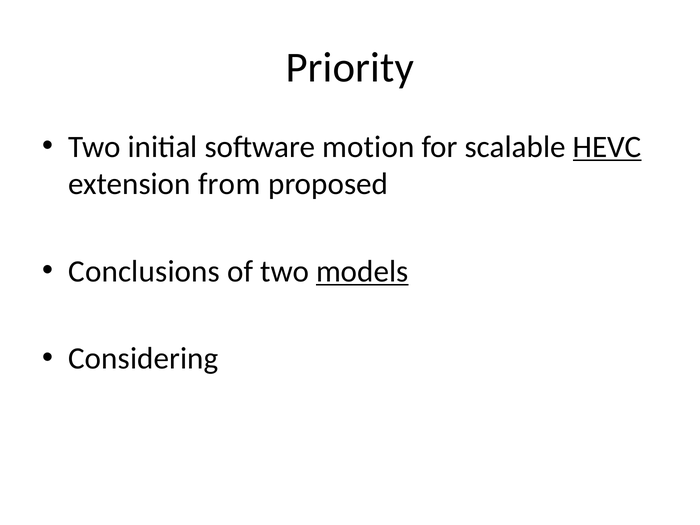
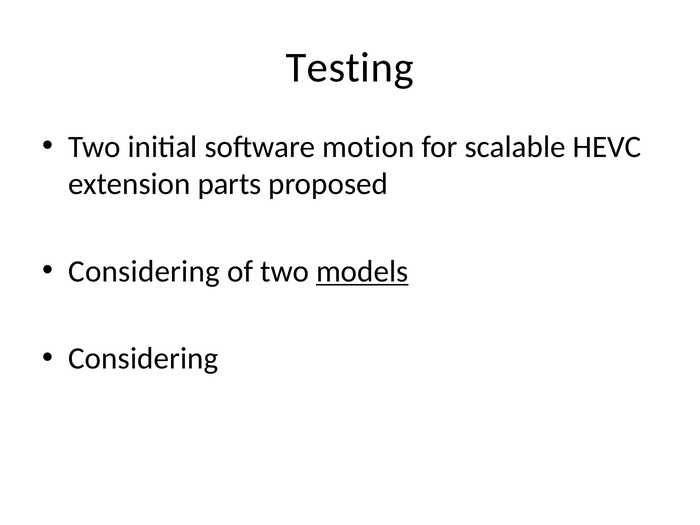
Priority: Priority -> Testing (350, 68)
HEVC underline: present -> none (607, 147)
from: from -> parts (230, 184)
Conclusions: Conclusions -> Considering (144, 271)
